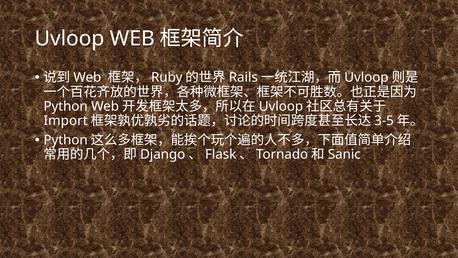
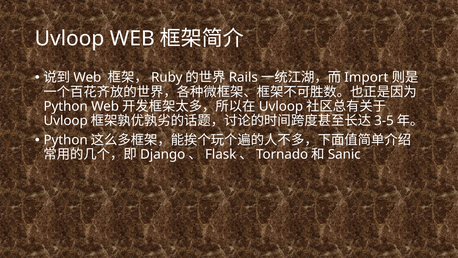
Uvloop: Uvloop -> Import (366, 77)
Import: Import -> Uvloop (66, 121)
